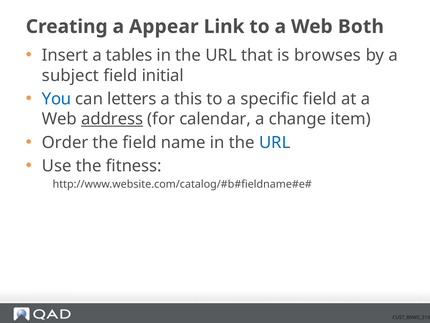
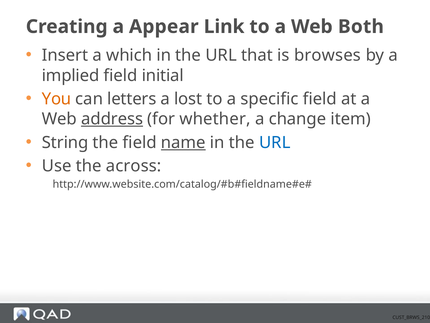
tables: tables -> which (129, 55)
subject: subject -> implied (71, 75)
You colour: blue -> orange (57, 99)
this: this -> lost (188, 99)
calendar: calendar -> whether (215, 119)
Order: Order -> String (65, 142)
name underline: none -> present (183, 142)
fitness: fitness -> across (134, 166)
